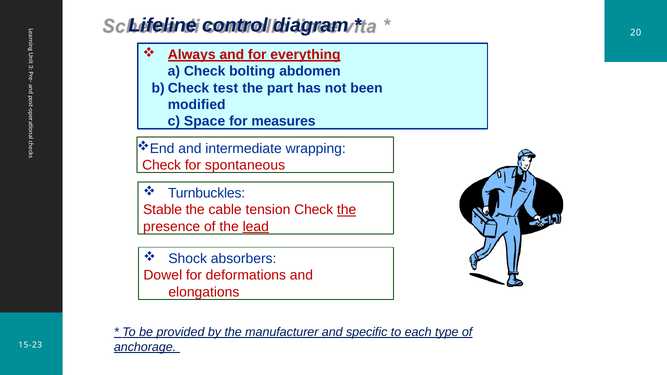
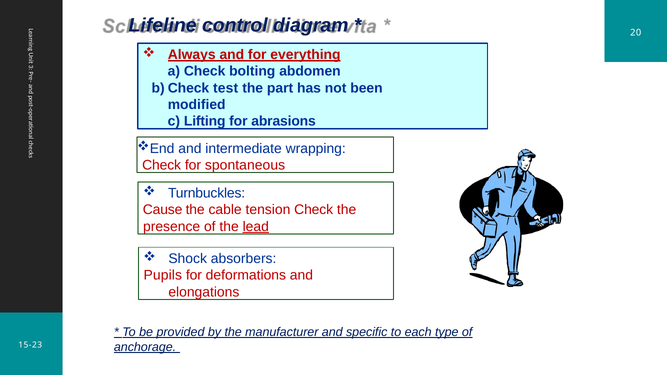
Space: Space -> Lifting (205, 121)
measures: measures -> abrasions (284, 121)
Stable: Stable -> Cause (163, 210)
the underline: present -> none (347, 210)
Dowel: Dowel -> Pupils (163, 276)
